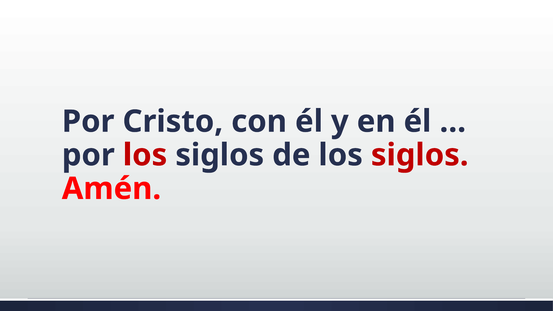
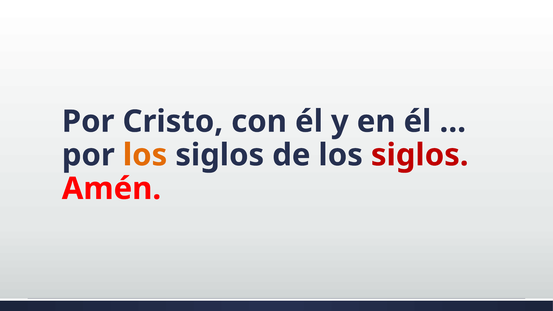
los colour: red -> orange (145, 155)
